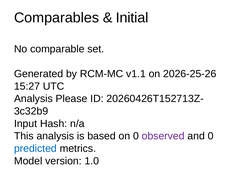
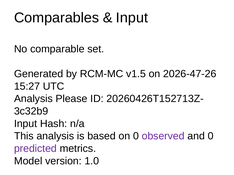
Initial: Initial -> Input (132, 18)
v1.1: v1.1 -> v1.5 (136, 74)
2026-25-26: 2026-25-26 -> 2026-47-26 (190, 74)
predicted colour: blue -> purple (35, 149)
